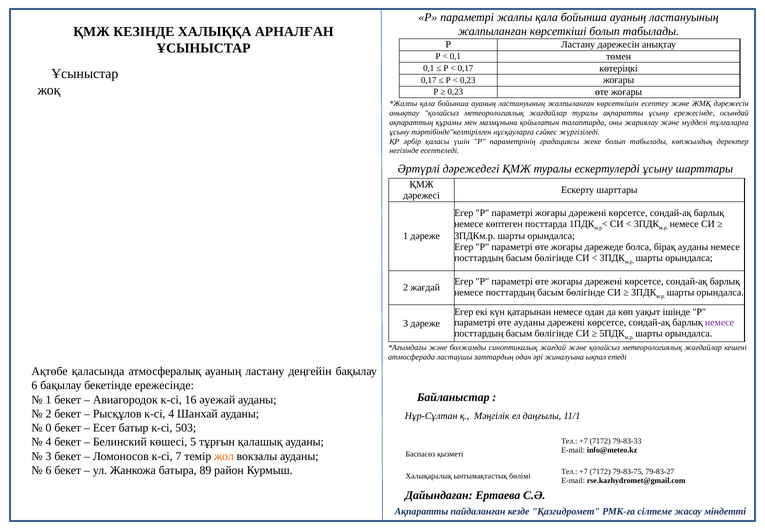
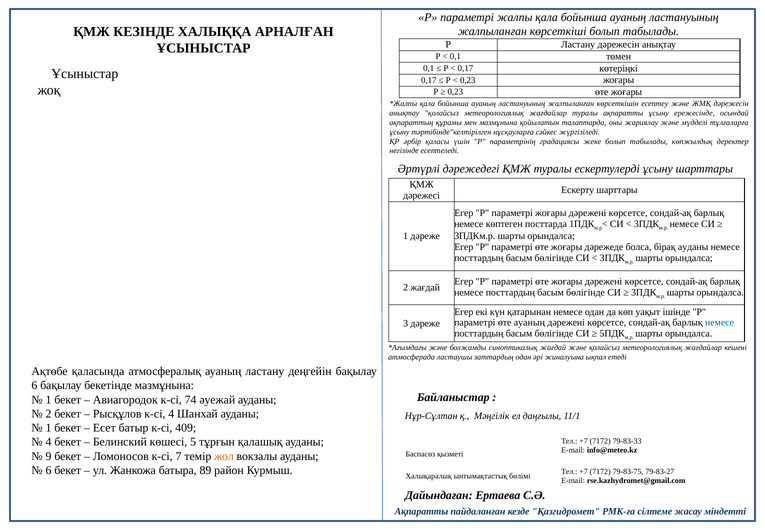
өте ауданы: ауданы -> ауаның (529, 322)
немесе colour: purple -> blue (720, 322)
бекетінде ережесінде: ережесінде -> мазмұнына (164, 385)
16: 16 -> 74 (191, 399)
0: 0 -> 1 (49, 428)
503: 503 -> 409 (186, 428)
3: 3 -> 9 (49, 456)
